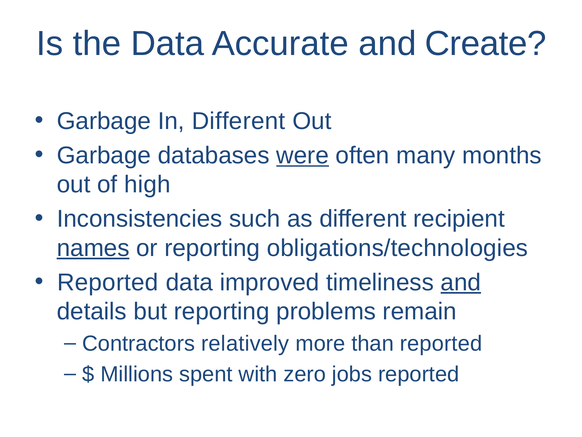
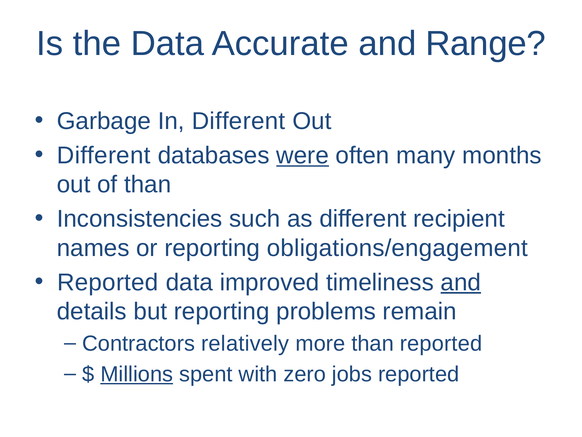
Create: Create -> Range (486, 44)
Garbage: Garbage -> Different (104, 155)
of high: high -> than (148, 184)
names underline: present -> none (93, 248)
obligations/technologies: obligations/technologies -> obligations/engagement (397, 248)
Millions underline: none -> present (137, 374)
